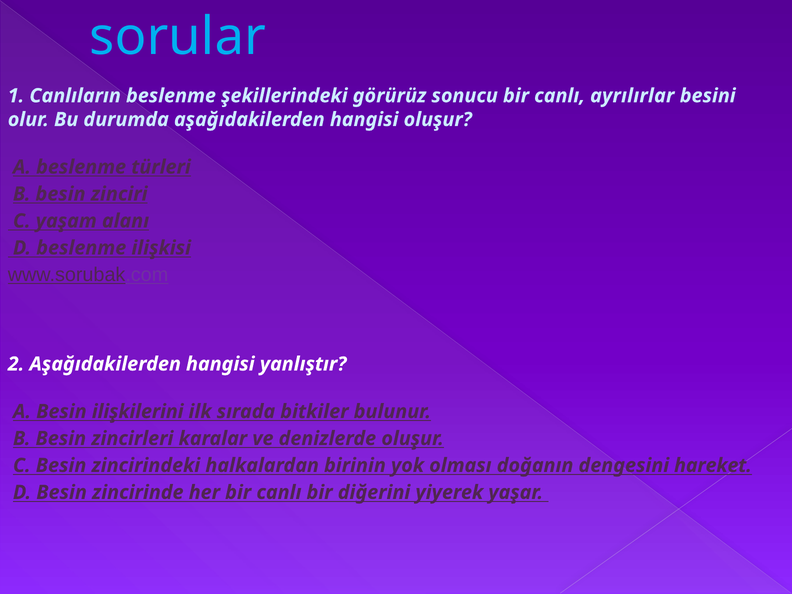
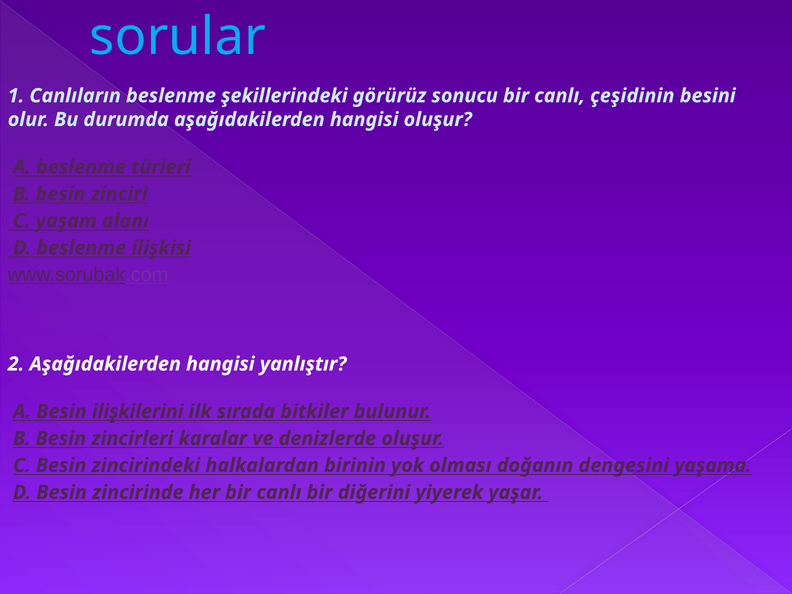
ayrılırlar: ayrılırlar -> çeşidinin (632, 96)
hareket: hareket -> yaşama (713, 465)
